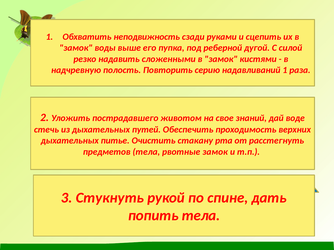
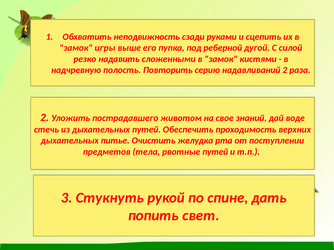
воды: воды -> игры (105, 48)
надавливаний 1: 1 -> 2 (285, 70)
стакану: стакану -> желудка (195, 141)
расстегнуть: расстегнуть -> поступлении (277, 141)
рвотные замок: замок -> путей (215, 152)
попить тела: тела -> свет (201, 216)
